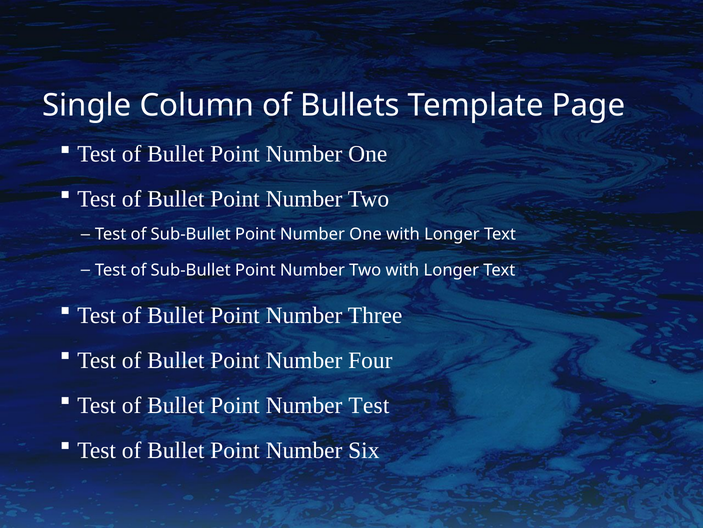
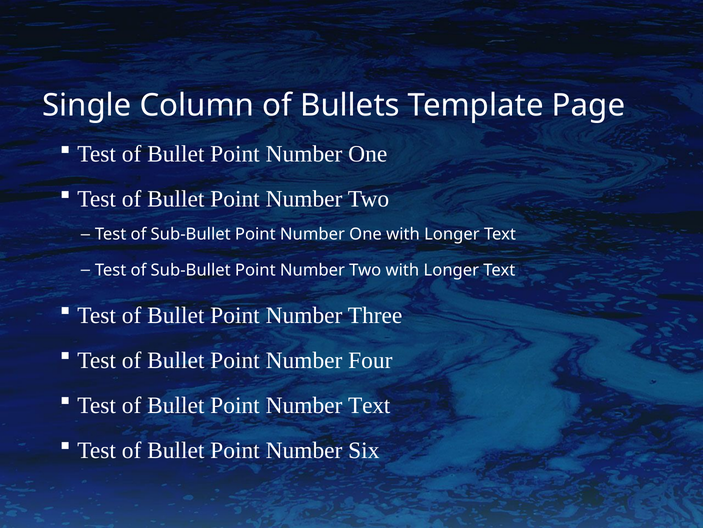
Number Test: Test -> Text (369, 405)
